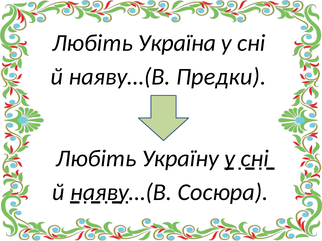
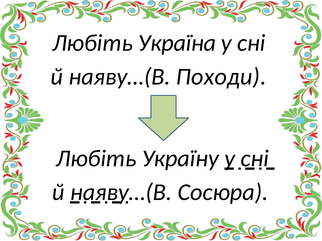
Предки: Предки -> Походи (221, 77)
